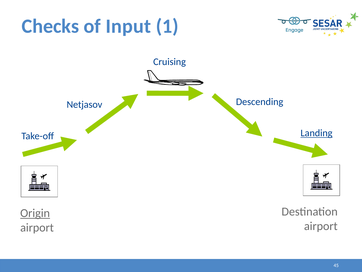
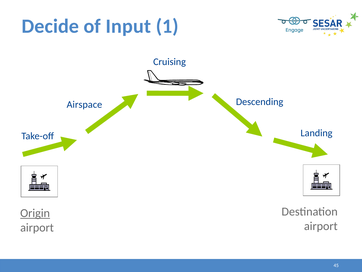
Checks: Checks -> Decide (50, 26)
Netjasov: Netjasov -> Airspace (84, 104)
Landing underline: present -> none (316, 133)
